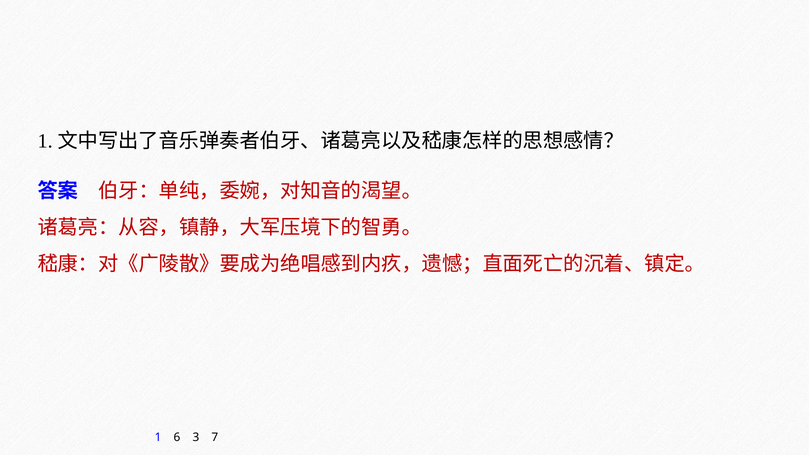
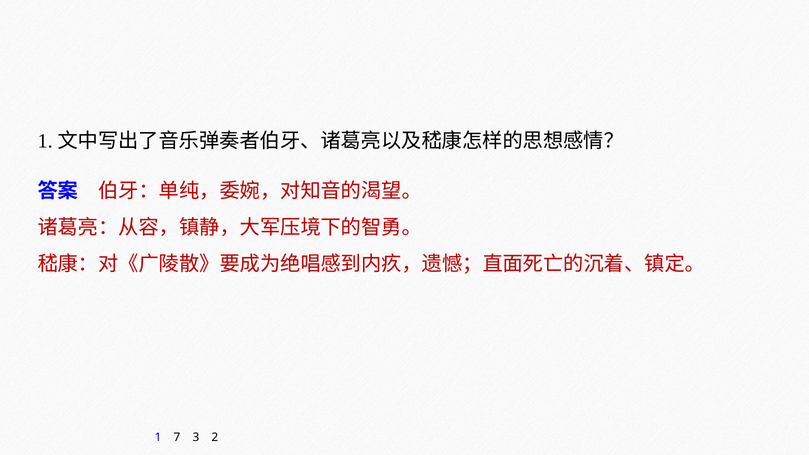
6: 6 -> 7 (177, 437)
7: 7 -> 2 (215, 437)
